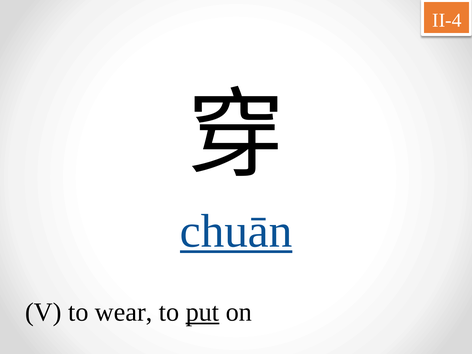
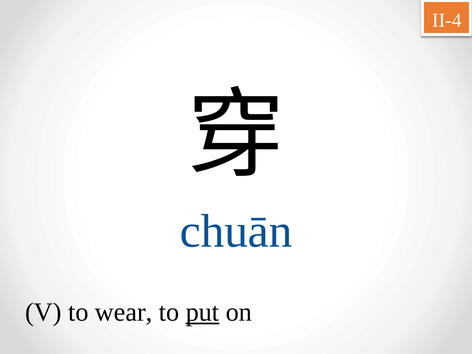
chuān underline: present -> none (236, 231)
